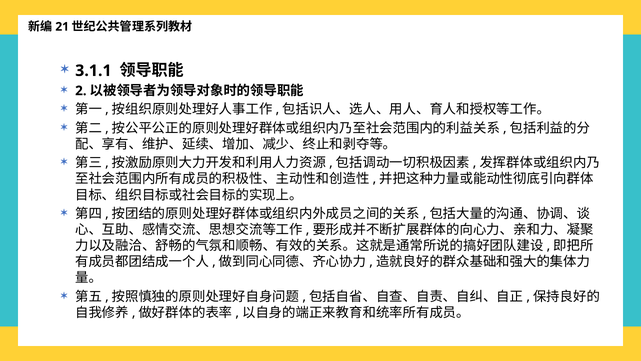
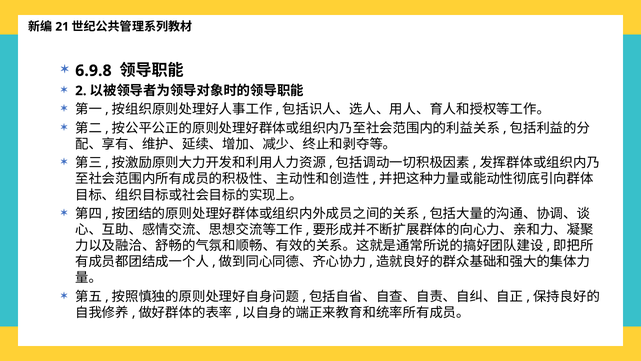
3.1.1: 3.1.1 -> 6.9.8 (93, 71)
